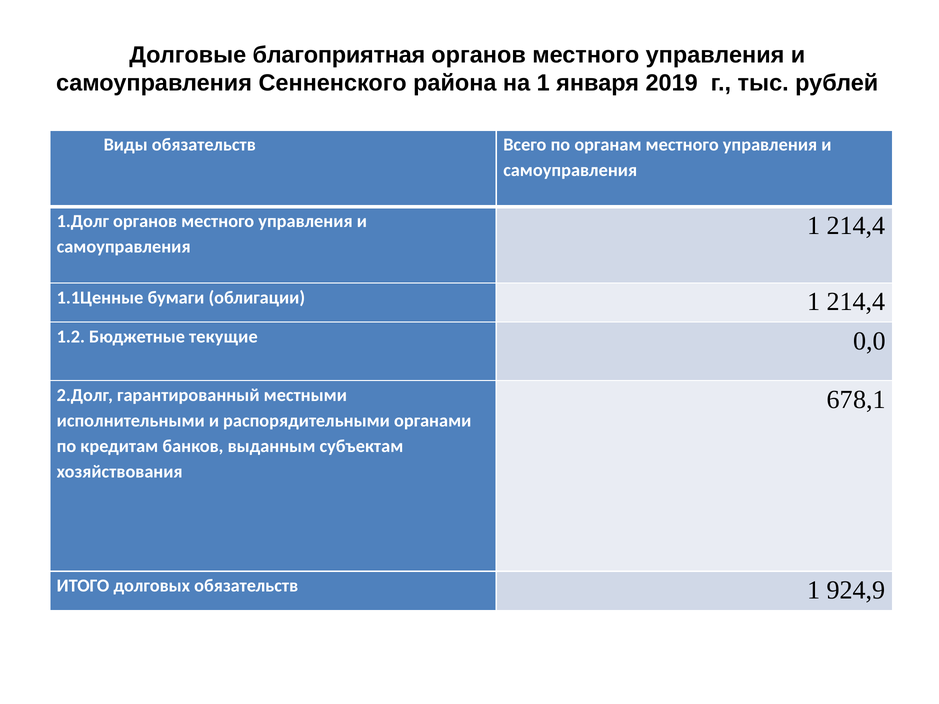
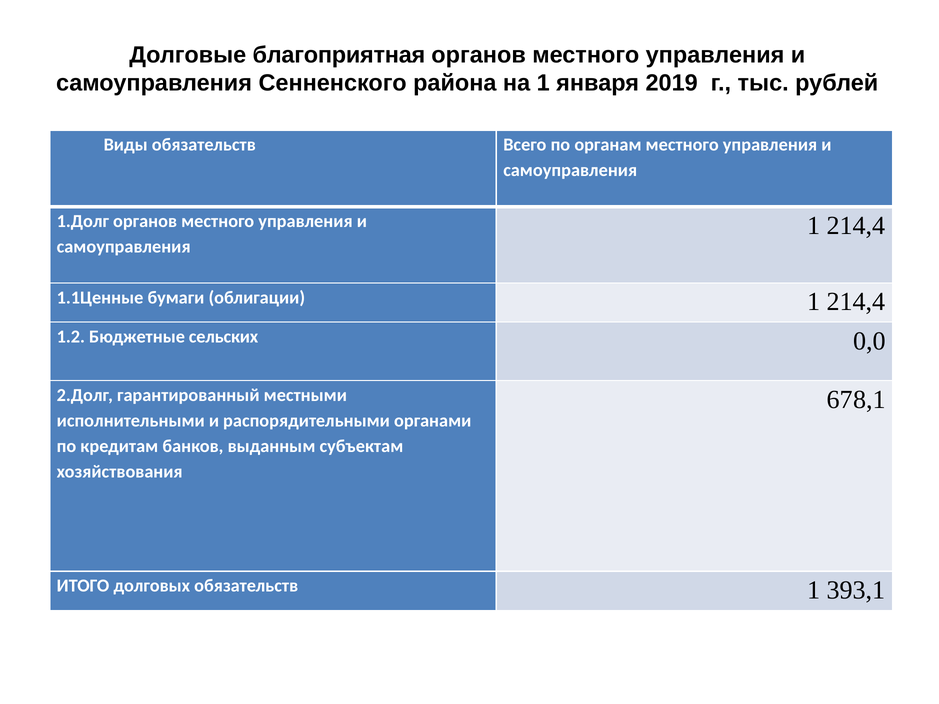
текущие: текущие -> сельских (224, 337)
924,9: 924,9 -> 393,1 (856, 591)
